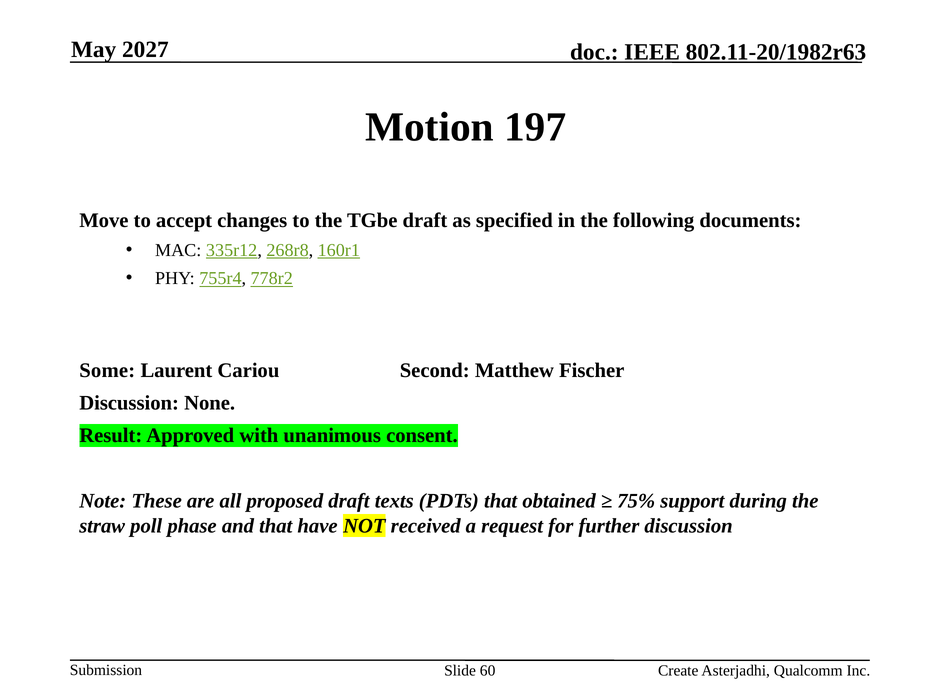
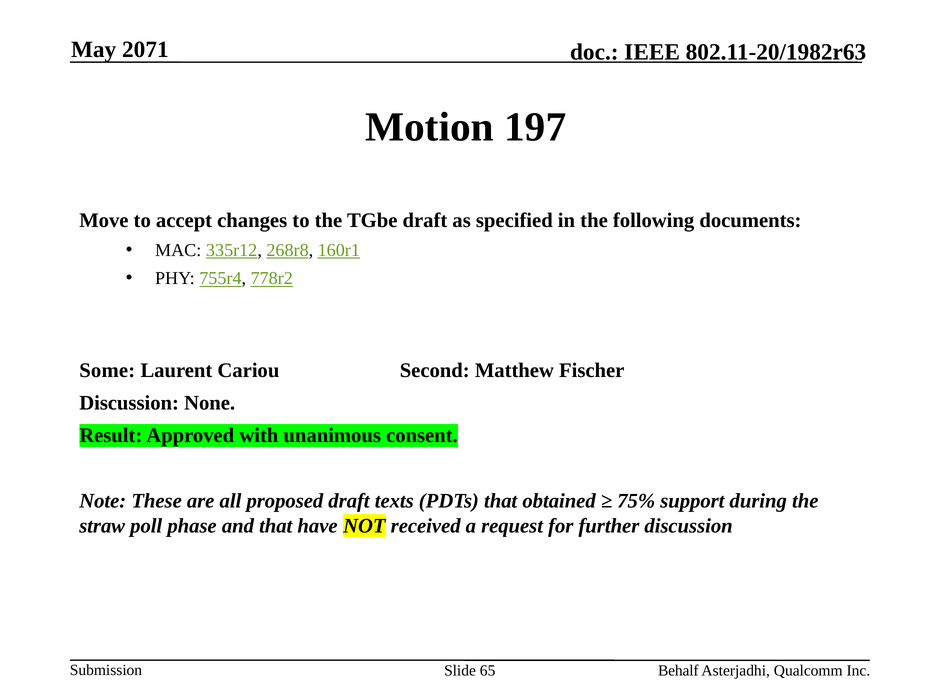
2027: 2027 -> 2071 (145, 49)
60: 60 -> 65 (488, 670)
Create: Create -> Behalf (678, 670)
